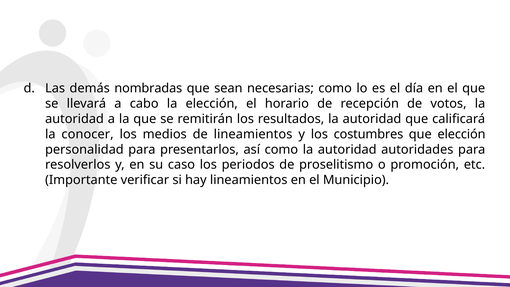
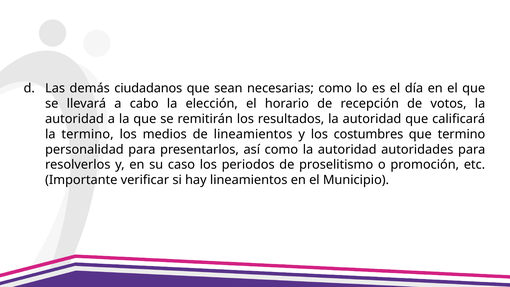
nombradas: nombradas -> ciudadanos (148, 88)
la conocer: conocer -> termino (88, 134)
que elección: elección -> termino (461, 134)
